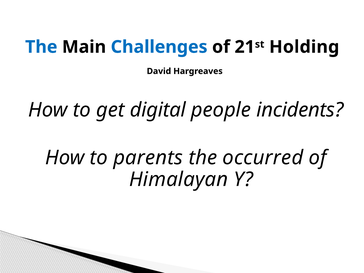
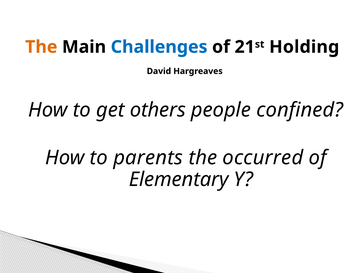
The colour: blue -> orange (41, 47)
digital: digital -> others (158, 110)
incidents: incidents -> confined (300, 110)
Himalayan: Himalayan -> Elementary (179, 179)
